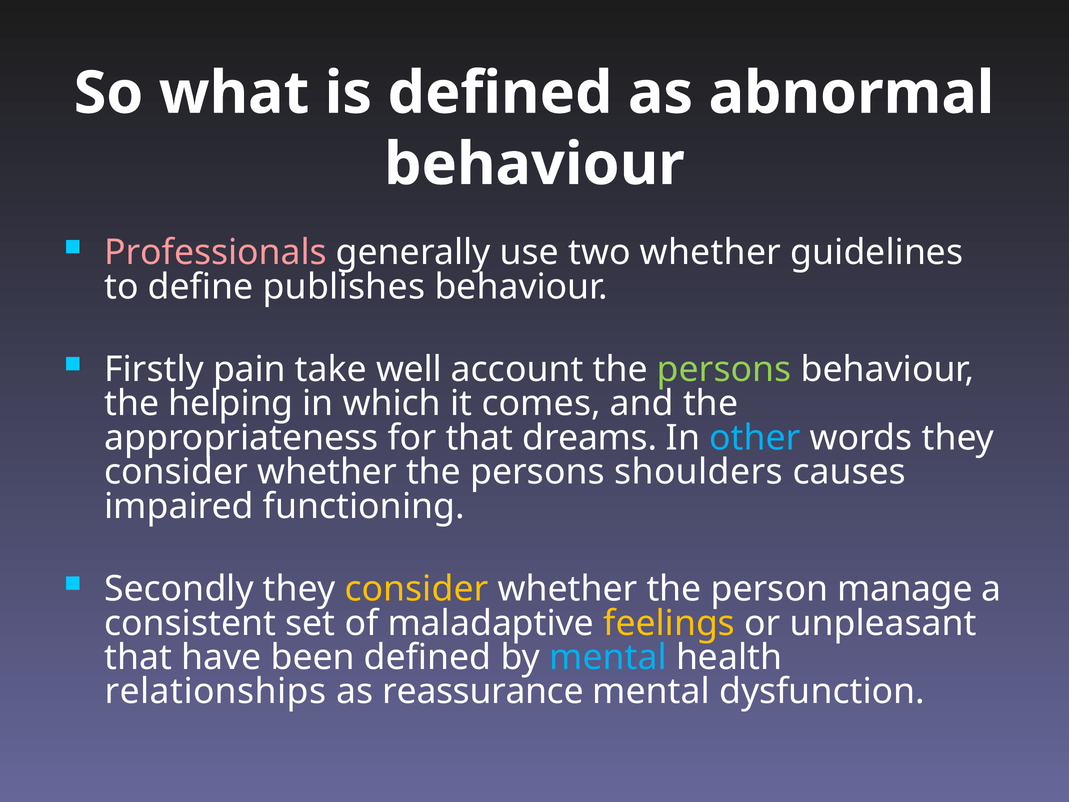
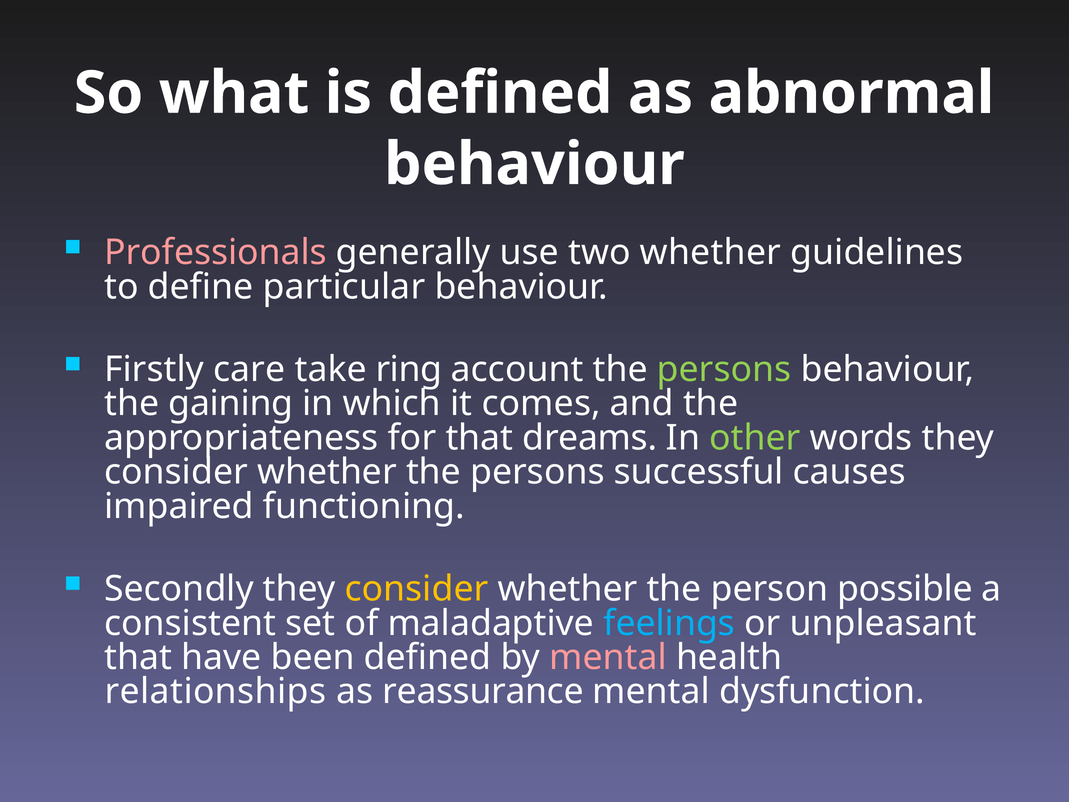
publishes: publishes -> particular (344, 287)
pain: pain -> care (249, 369)
well: well -> ring (409, 369)
helping: helping -> gaining (231, 404)
other colour: light blue -> light green (755, 438)
shoulders: shoulders -> successful (699, 472)
manage: manage -> possible (905, 589)
feelings colour: yellow -> light blue (669, 623)
mental colour: light blue -> pink (608, 657)
